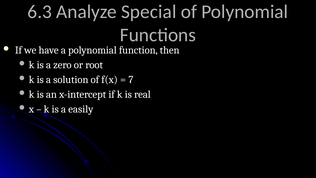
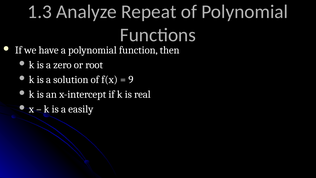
6.3: 6.3 -> 1.3 (40, 12)
Special: Special -> Repeat (149, 12)
7: 7 -> 9 (131, 80)
